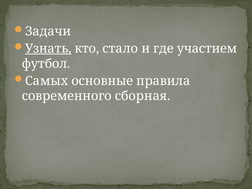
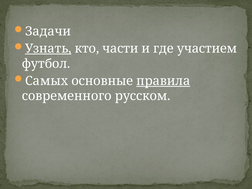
стало: стало -> части (120, 49)
правила underline: none -> present (163, 81)
сборная: сборная -> русском (143, 96)
